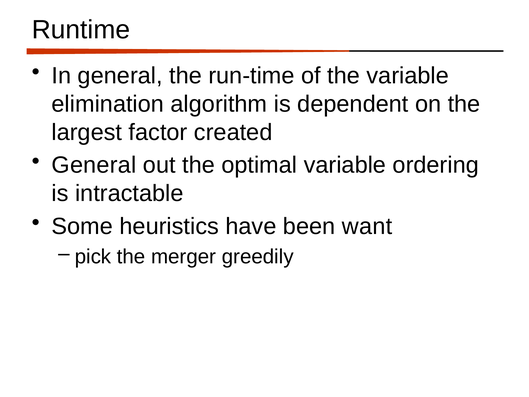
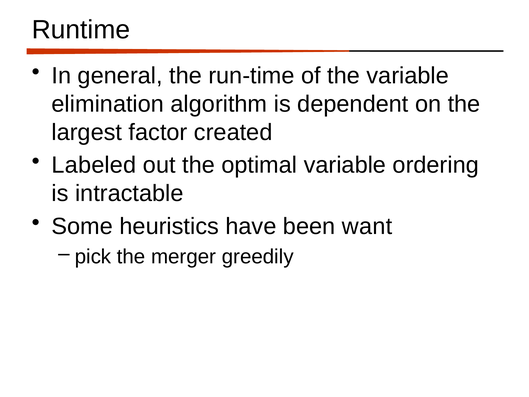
General: General -> Labeled (94, 165)
